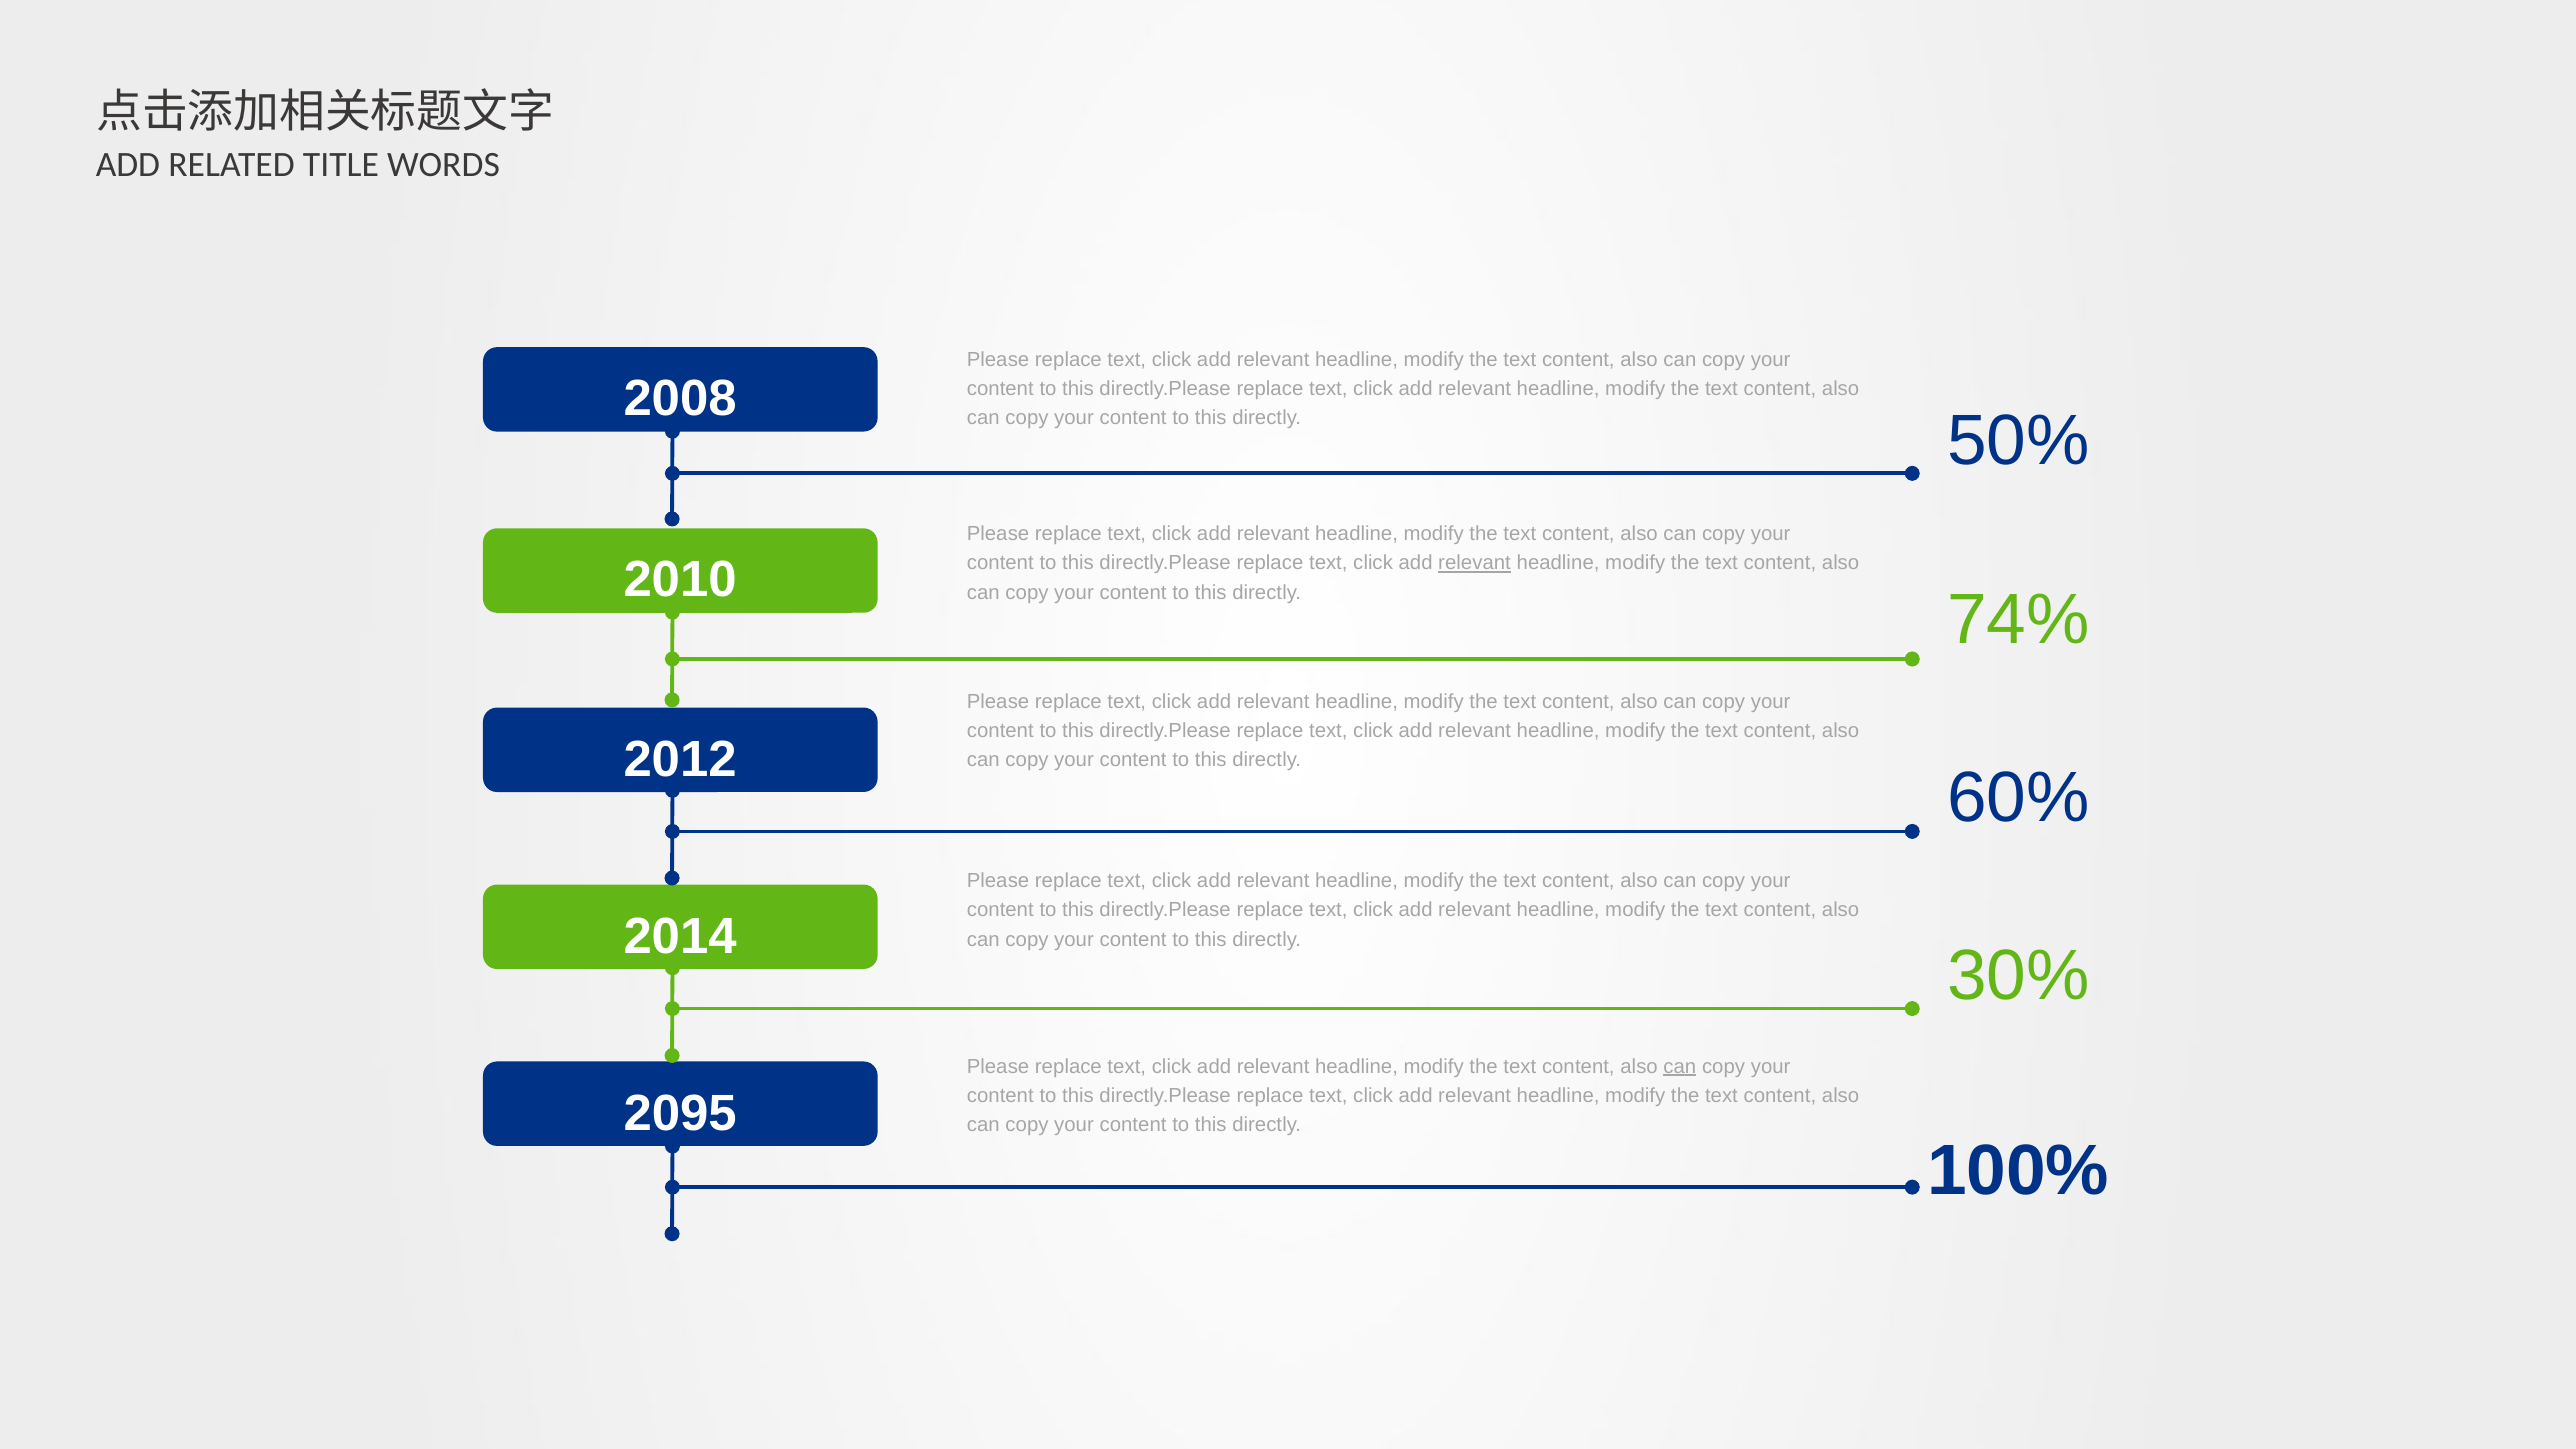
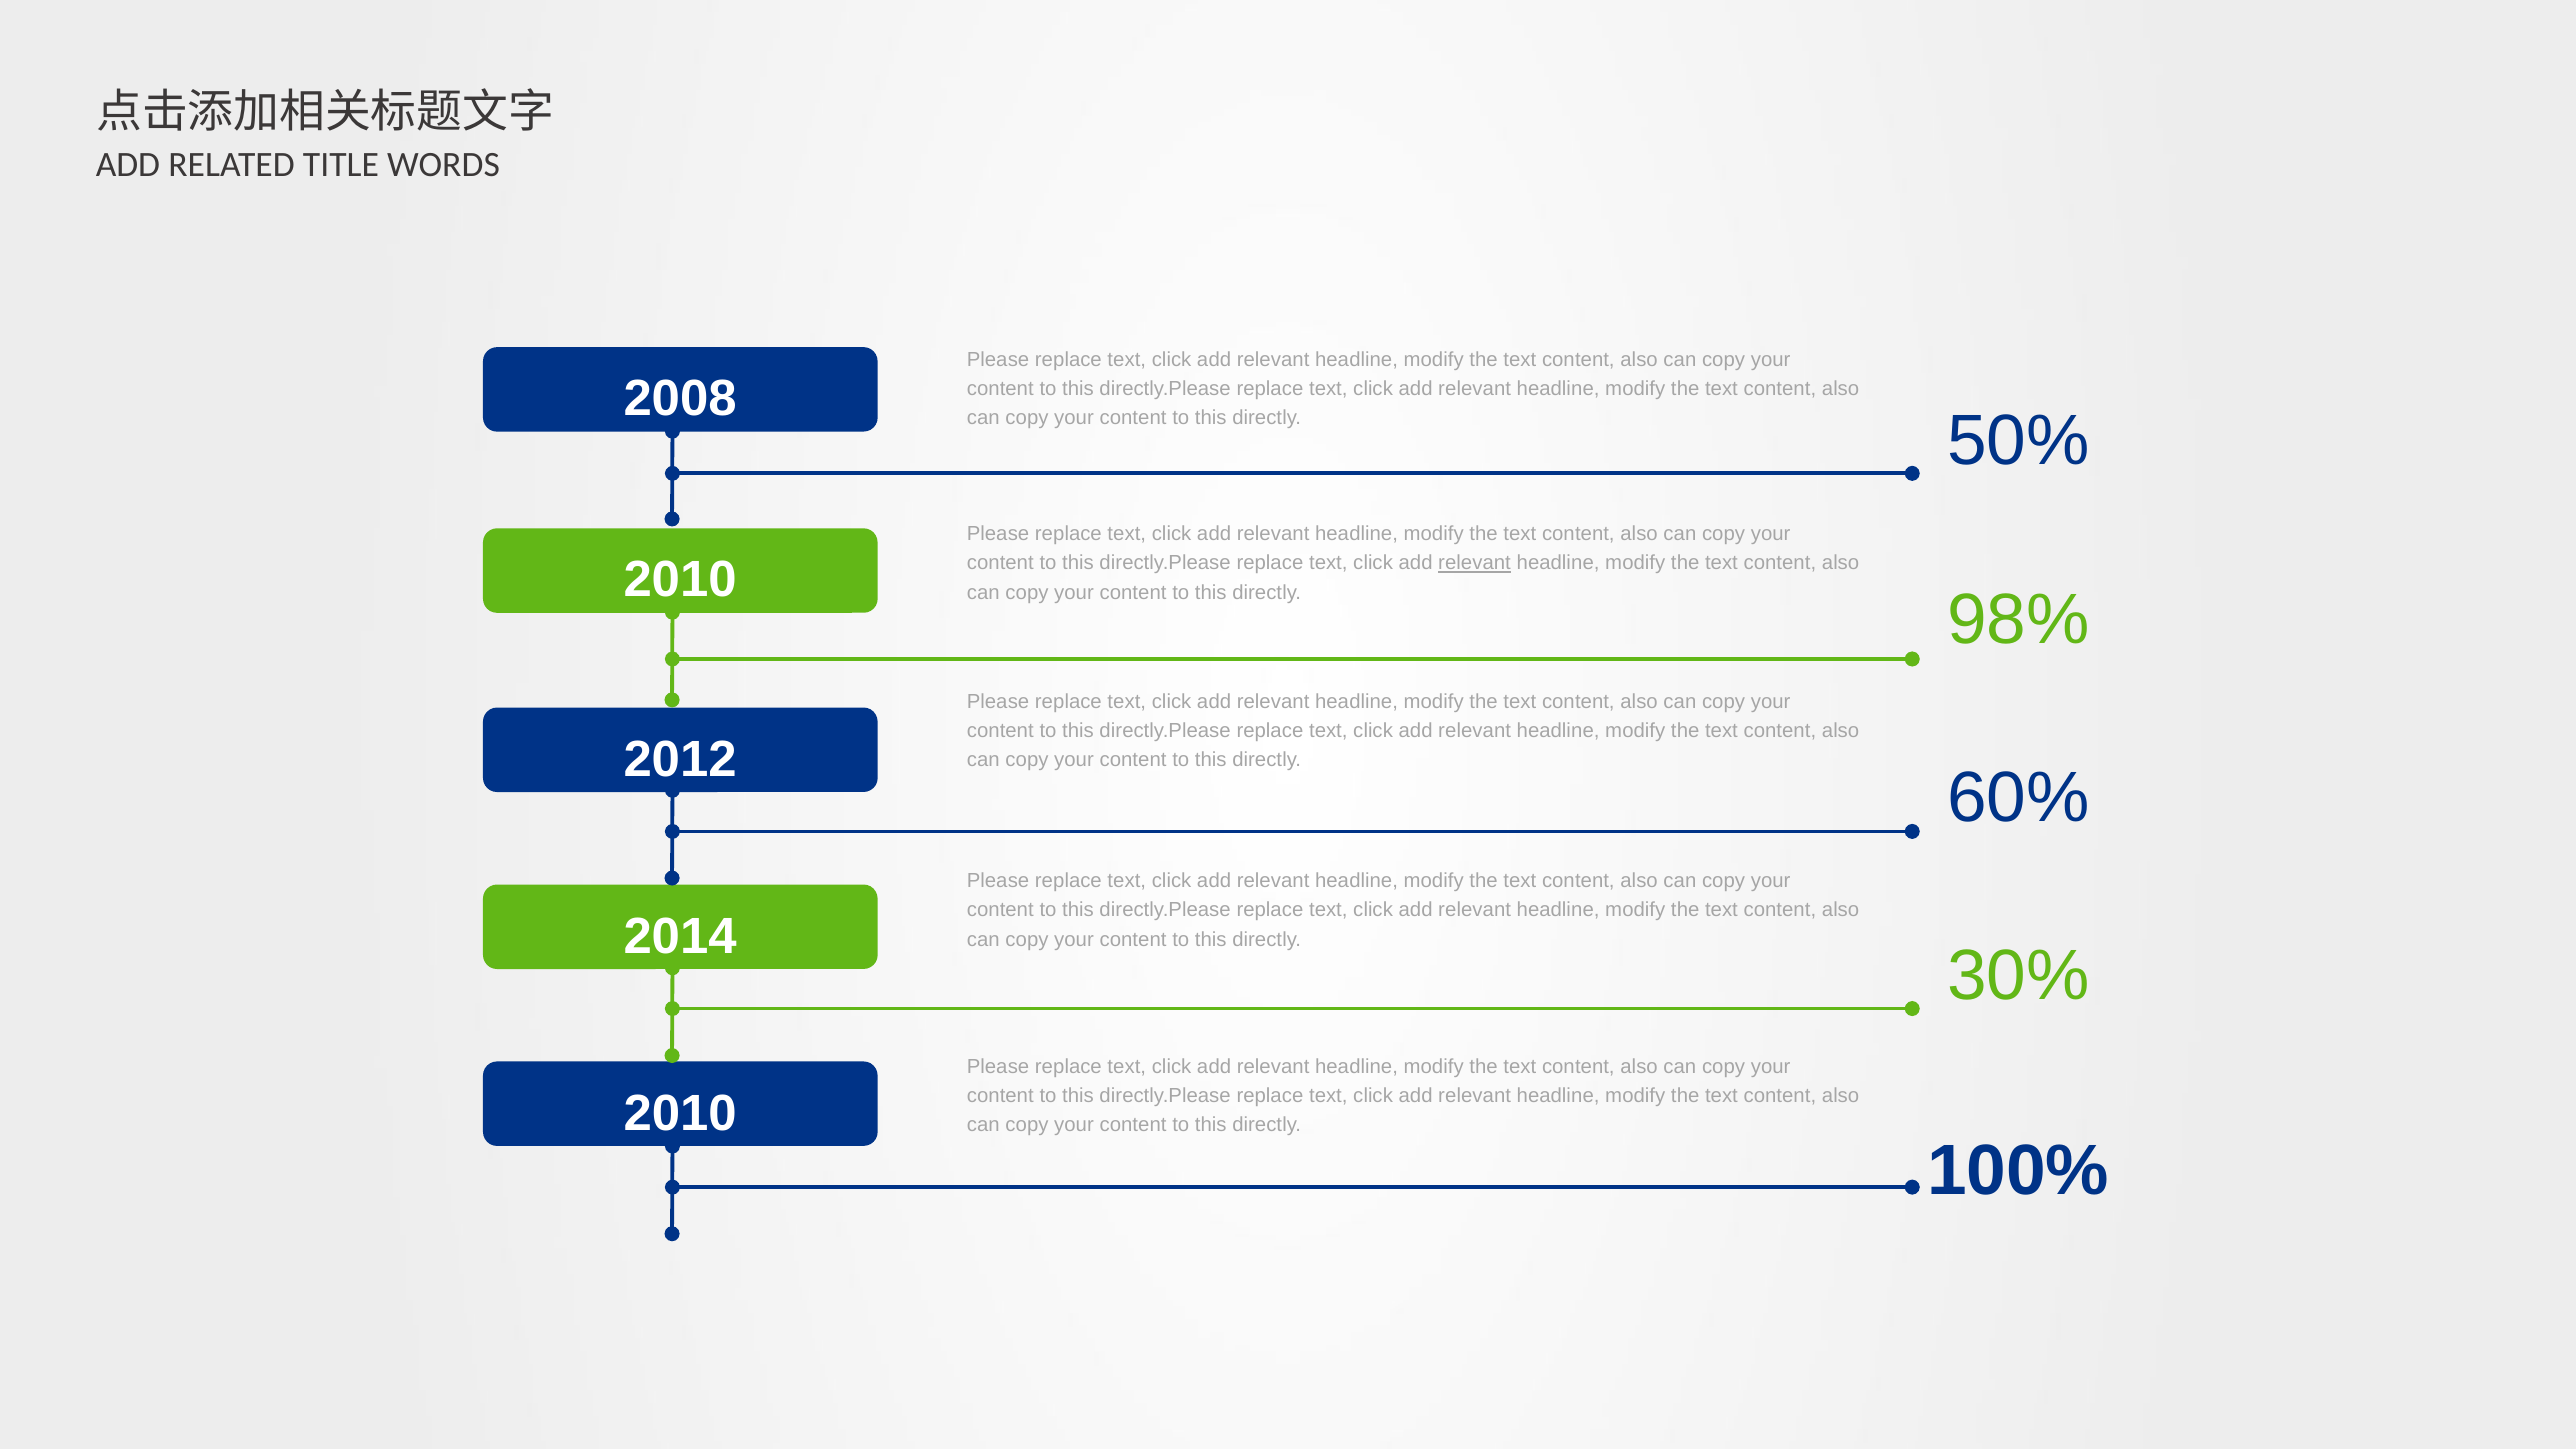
74%: 74% -> 98% (2018, 619)
can underline: present -> none (1680, 1066)
2095: 2095 -> 2010 (680, 1113)
